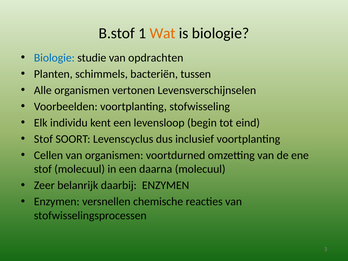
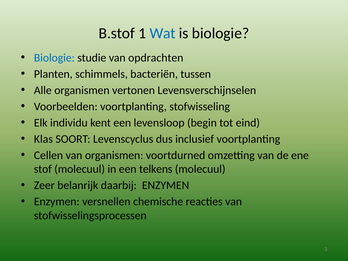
Wat colour: orange -> blue (163, 33)
Stof: Stof -> Klas (43, 139)
daarna: daarna -> telkens (156, 169)
